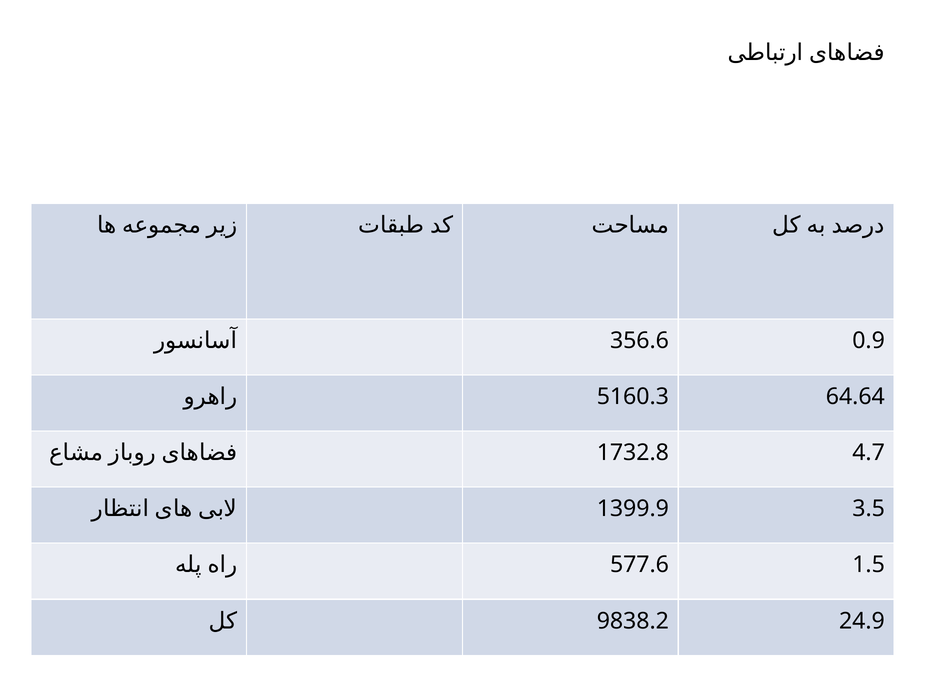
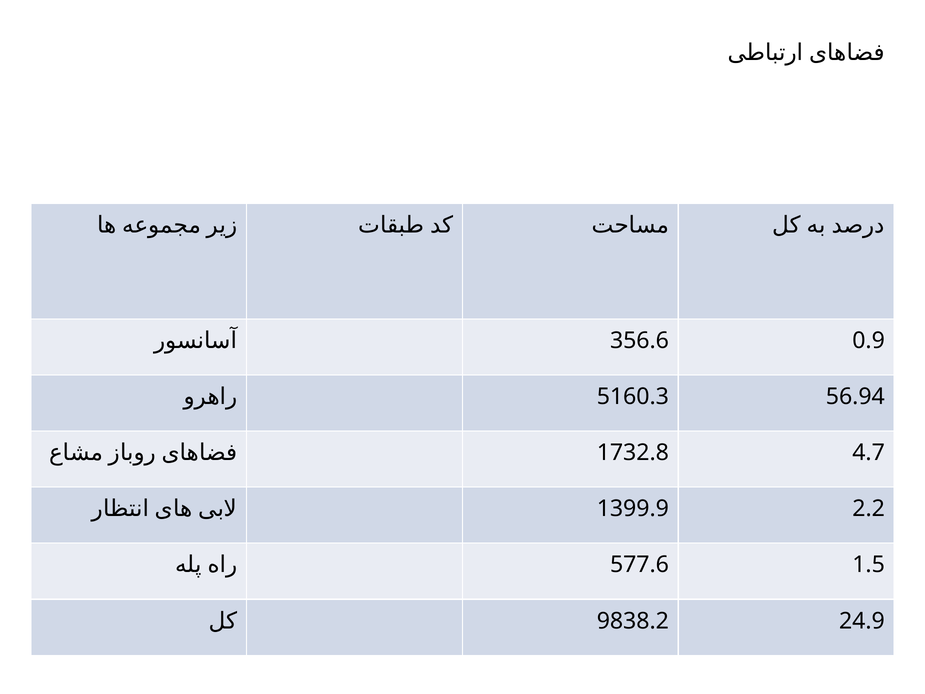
64.64: 64.64 -> 56.94 (855, 396)
3.5: 3.5 -> 2.2 (869, 509)
